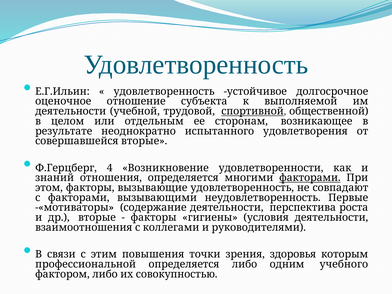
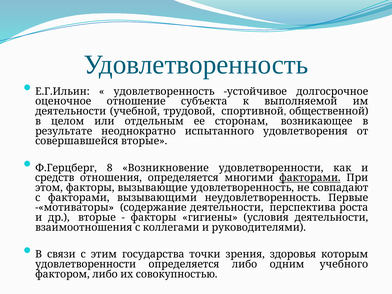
спортивной underline: present -> none (253, 111)
4: 4 -> 8 (110, 168)
знаний: знаний -> средств (55, 178)
повышения: повышения -> государства (153, 254)
профессиональной: профессиональной -> удовлетворенности (86, 264)
